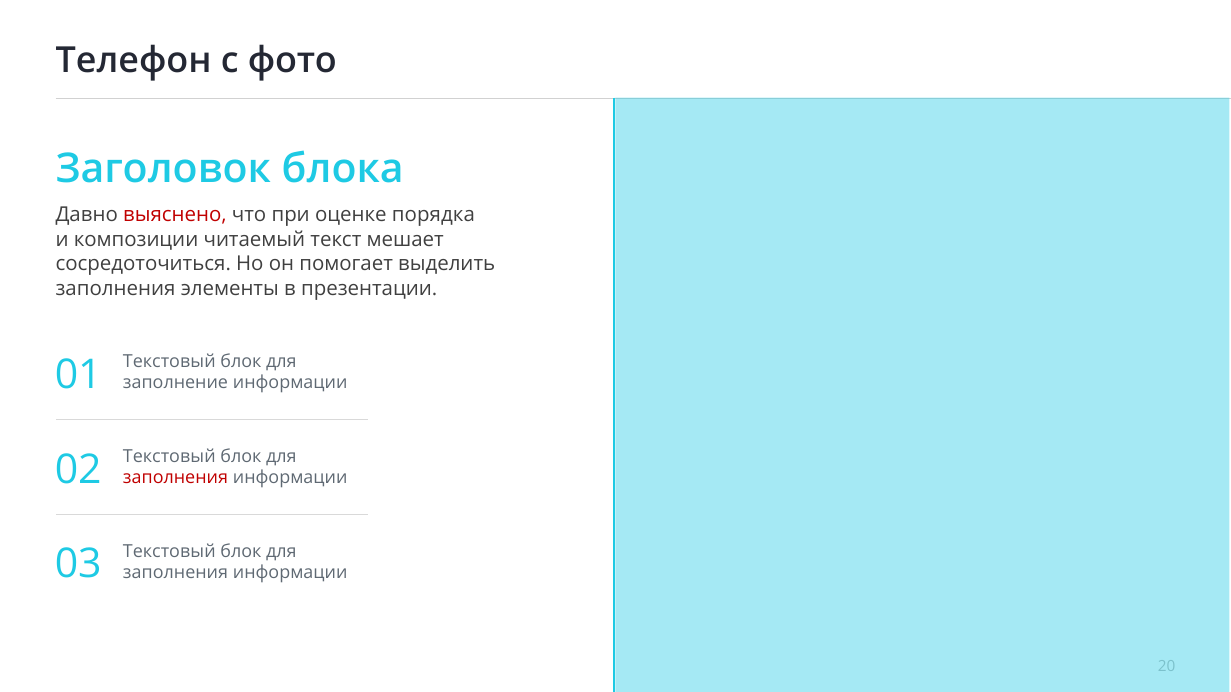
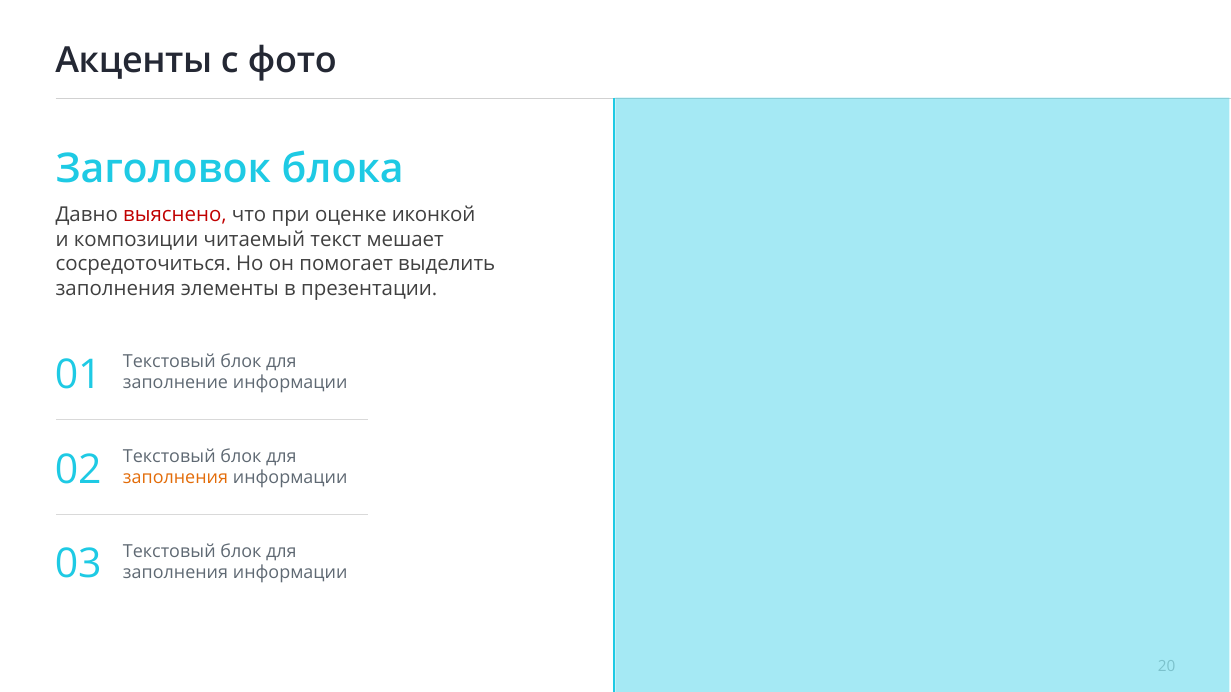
Телефон: Телефон -> Акценты (134, 60)
порядка: порядка -> иконкой (434, 215)
заполнения colour: red -> orange (176, 478)
